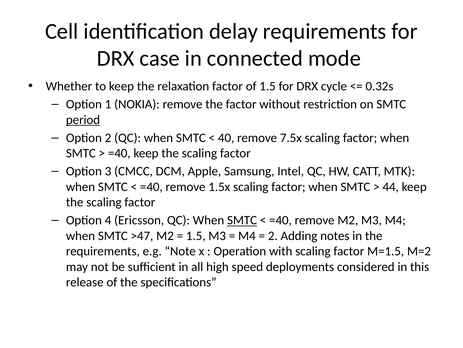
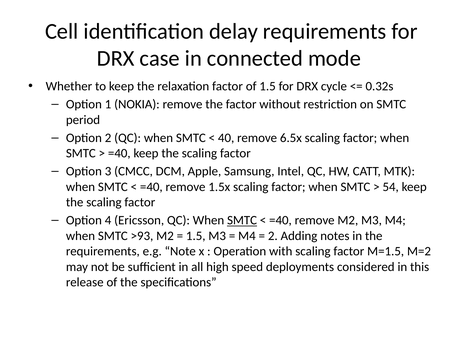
period underline: present -> none (83, 120)
7.5x: 7.5x -> 6.5x (291, 138)
44: 44 -> 54 (391, 186)
>47: >47 -> >93 (142, 235)
